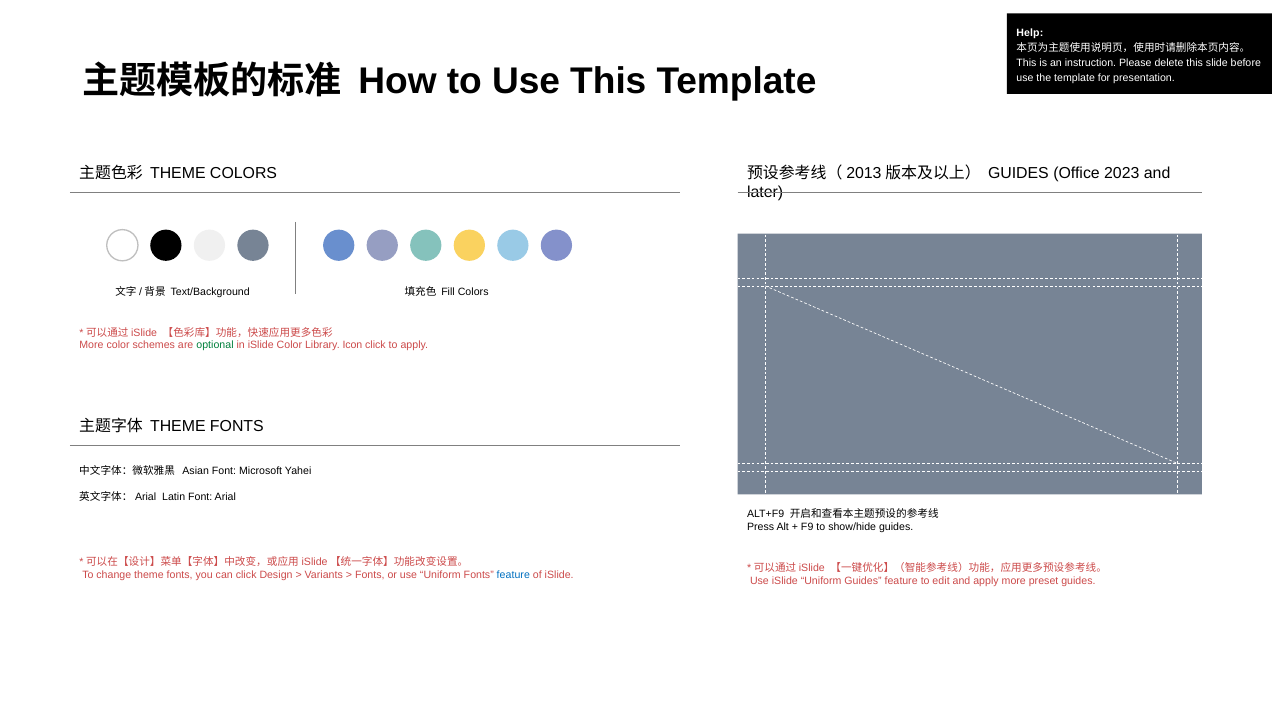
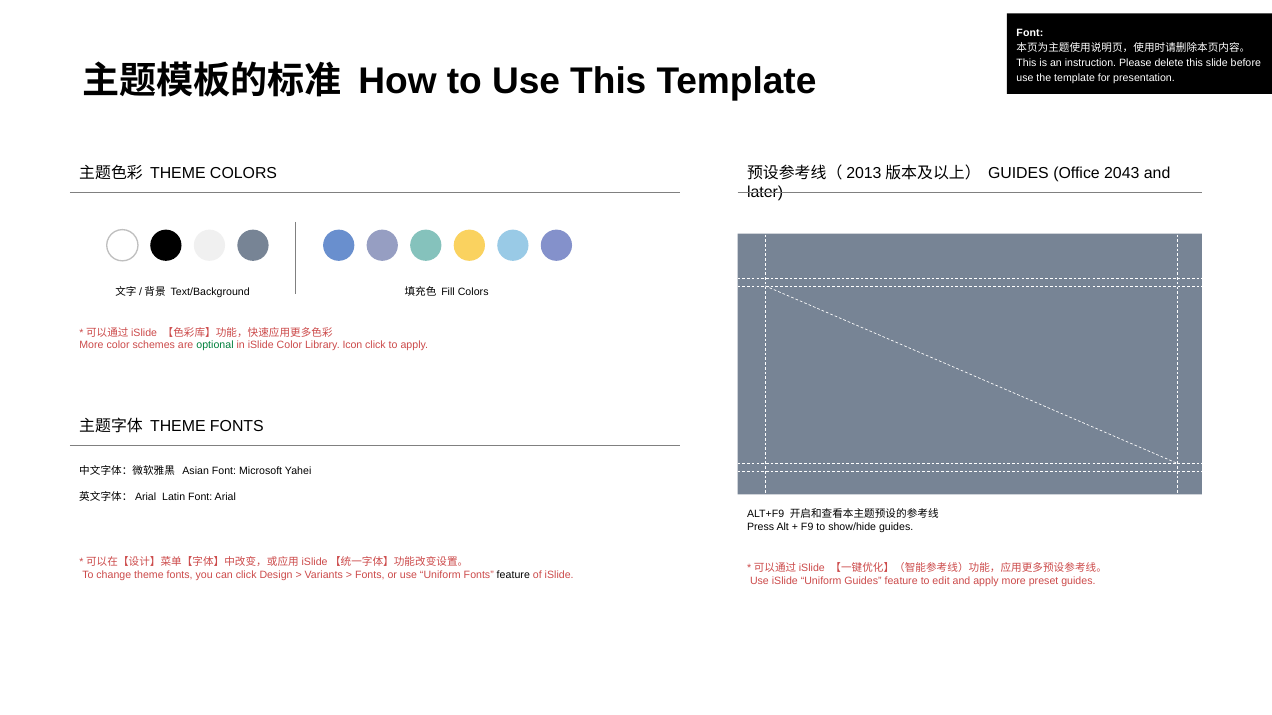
Help: Help -> Font (1030, 33)
2023: 2023 -> 2043 (1122, 173)
feature colour: blue -> black (513, 575)
